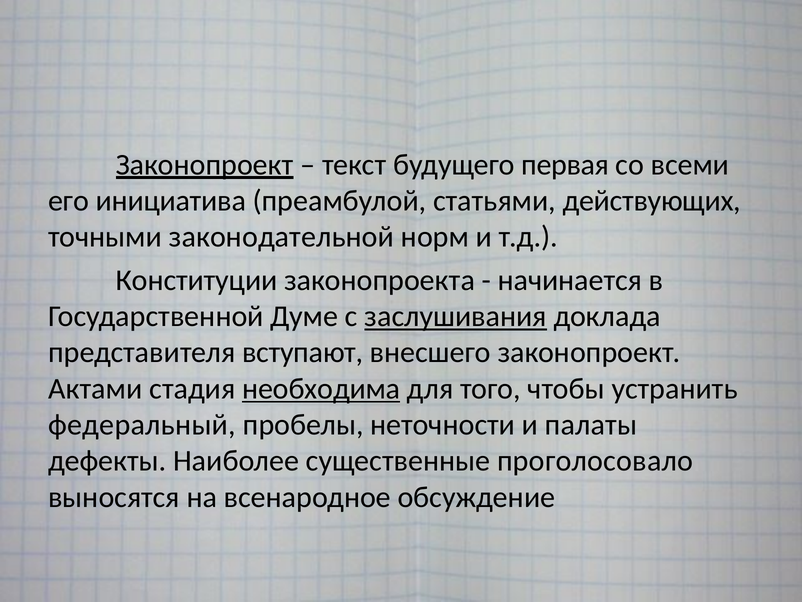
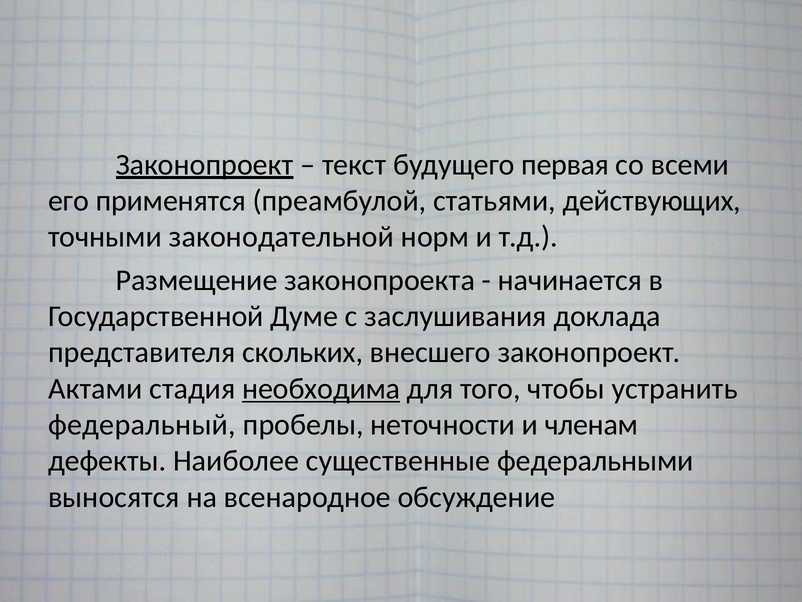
инициатива: инициатива -> применятся (171, 201)
Конституции: Конституции -> Размещение (197, 280)
заслушивания underline: present -> none (456, 316)
вступают: вступают -> скольких (303, 352)
палаты: палаты -> членам (591, 425)
проголосовало: проголосовало -> федеральными (595, 461)
